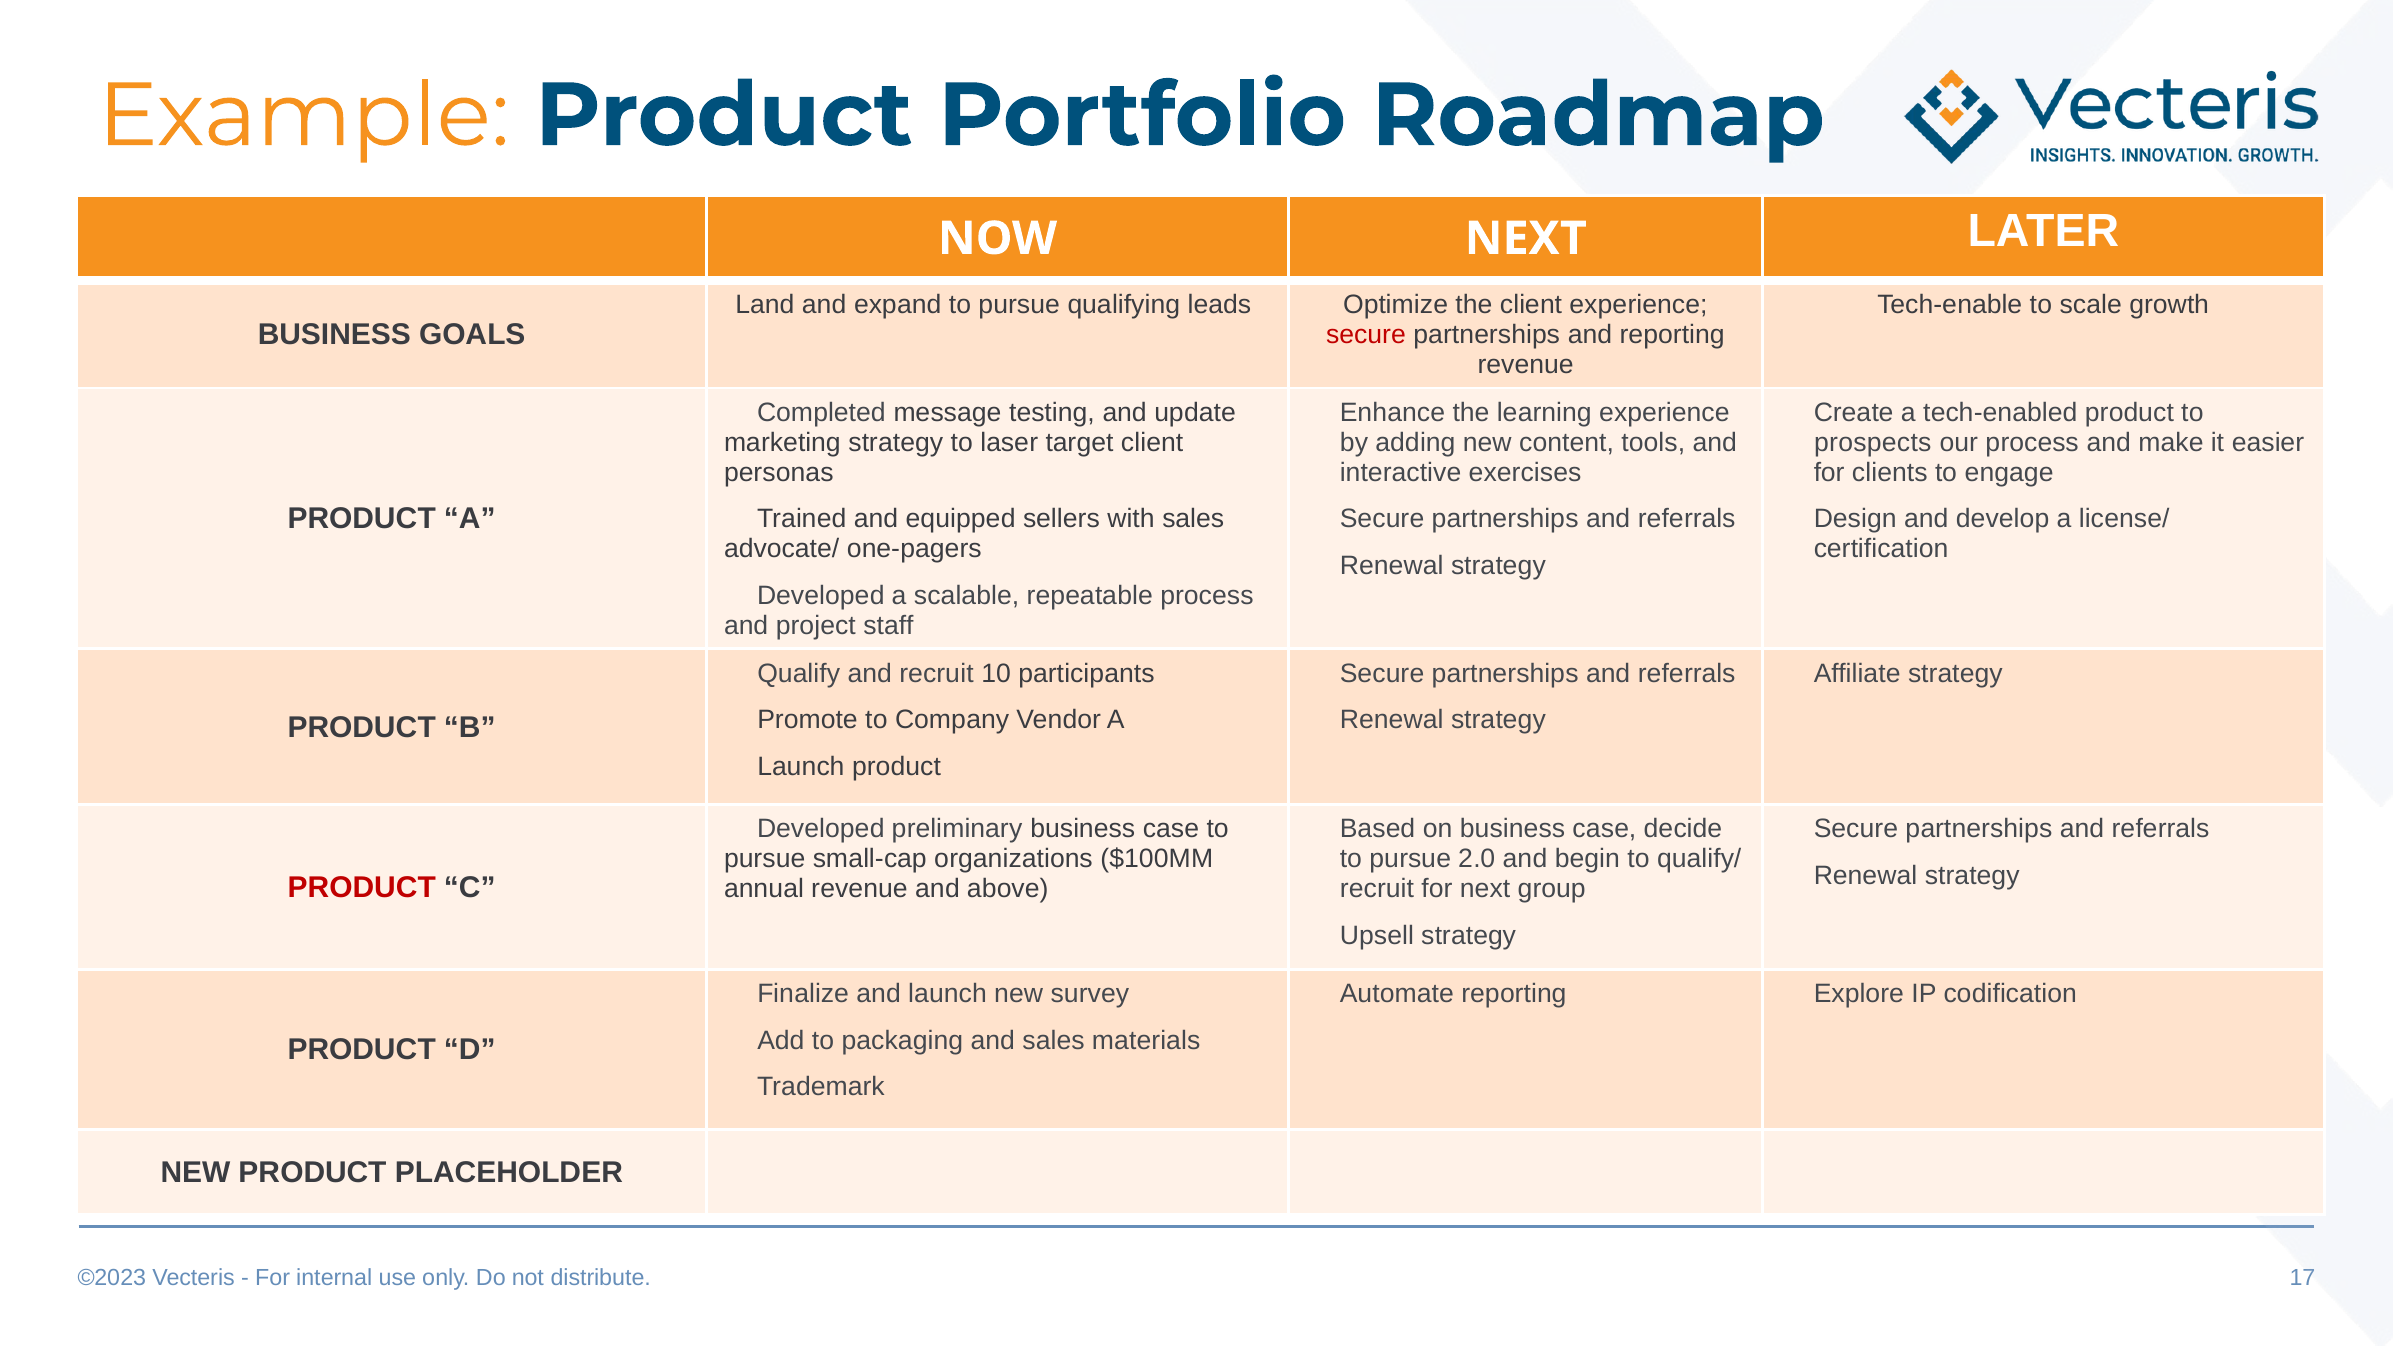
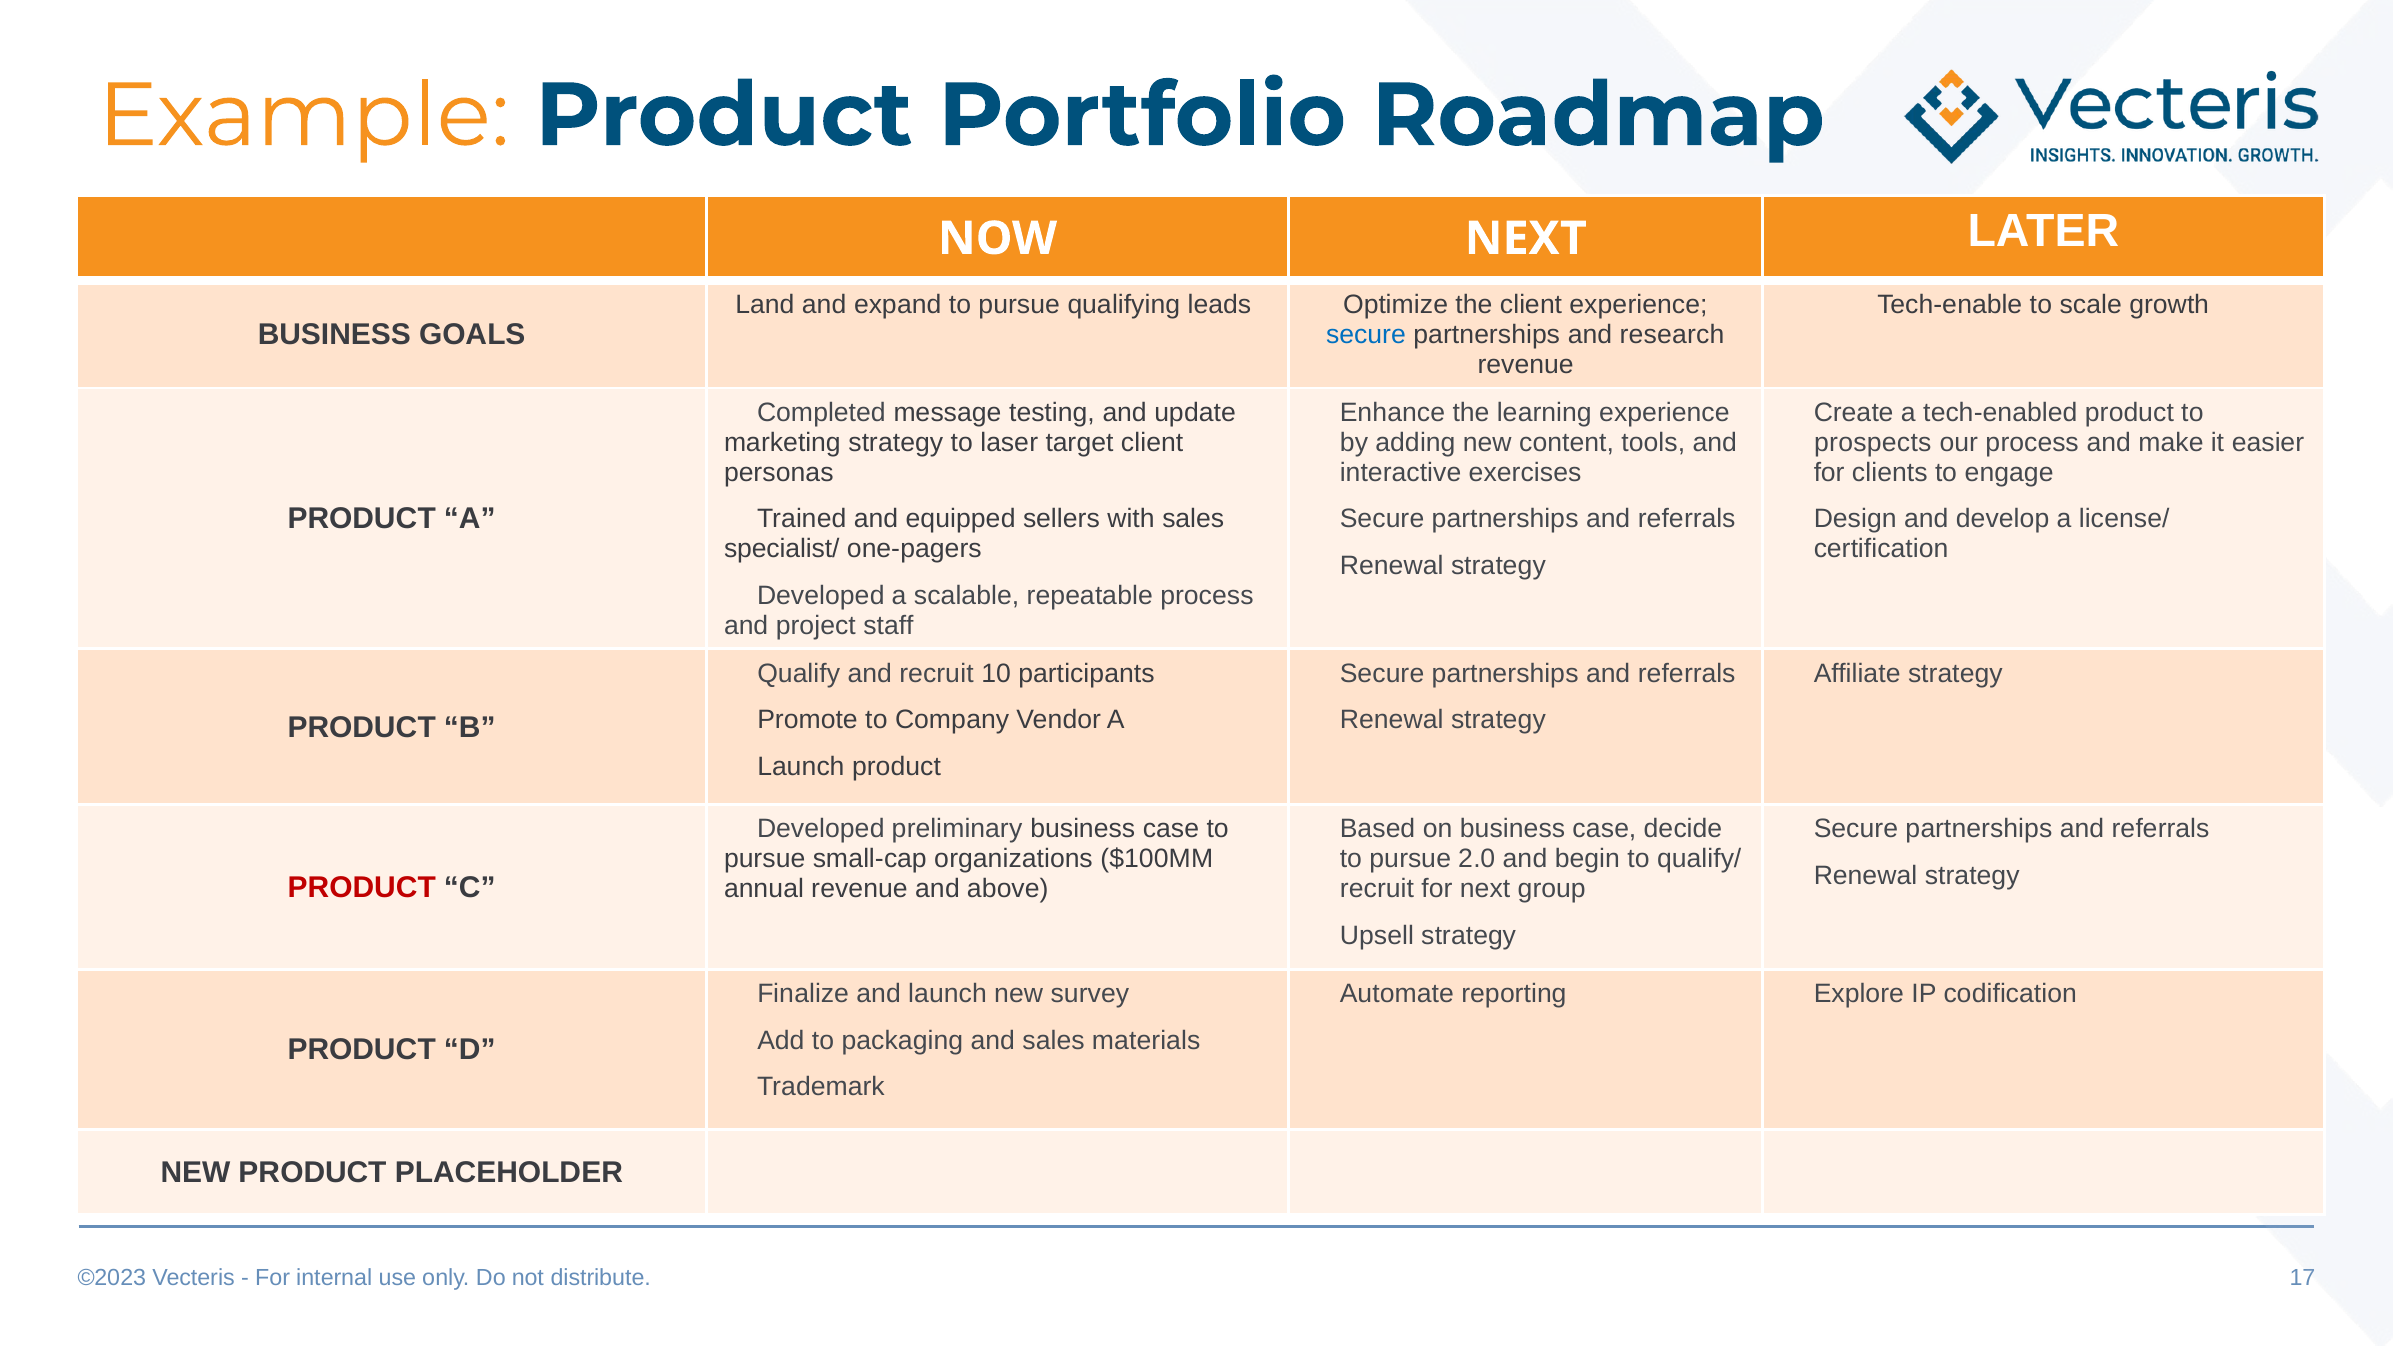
secure colour: red -> blue (1366, 335)
and reporting: reporting -> research (1672, 335)
advocate/: advocate/ -> specialist/ (782, 549)
